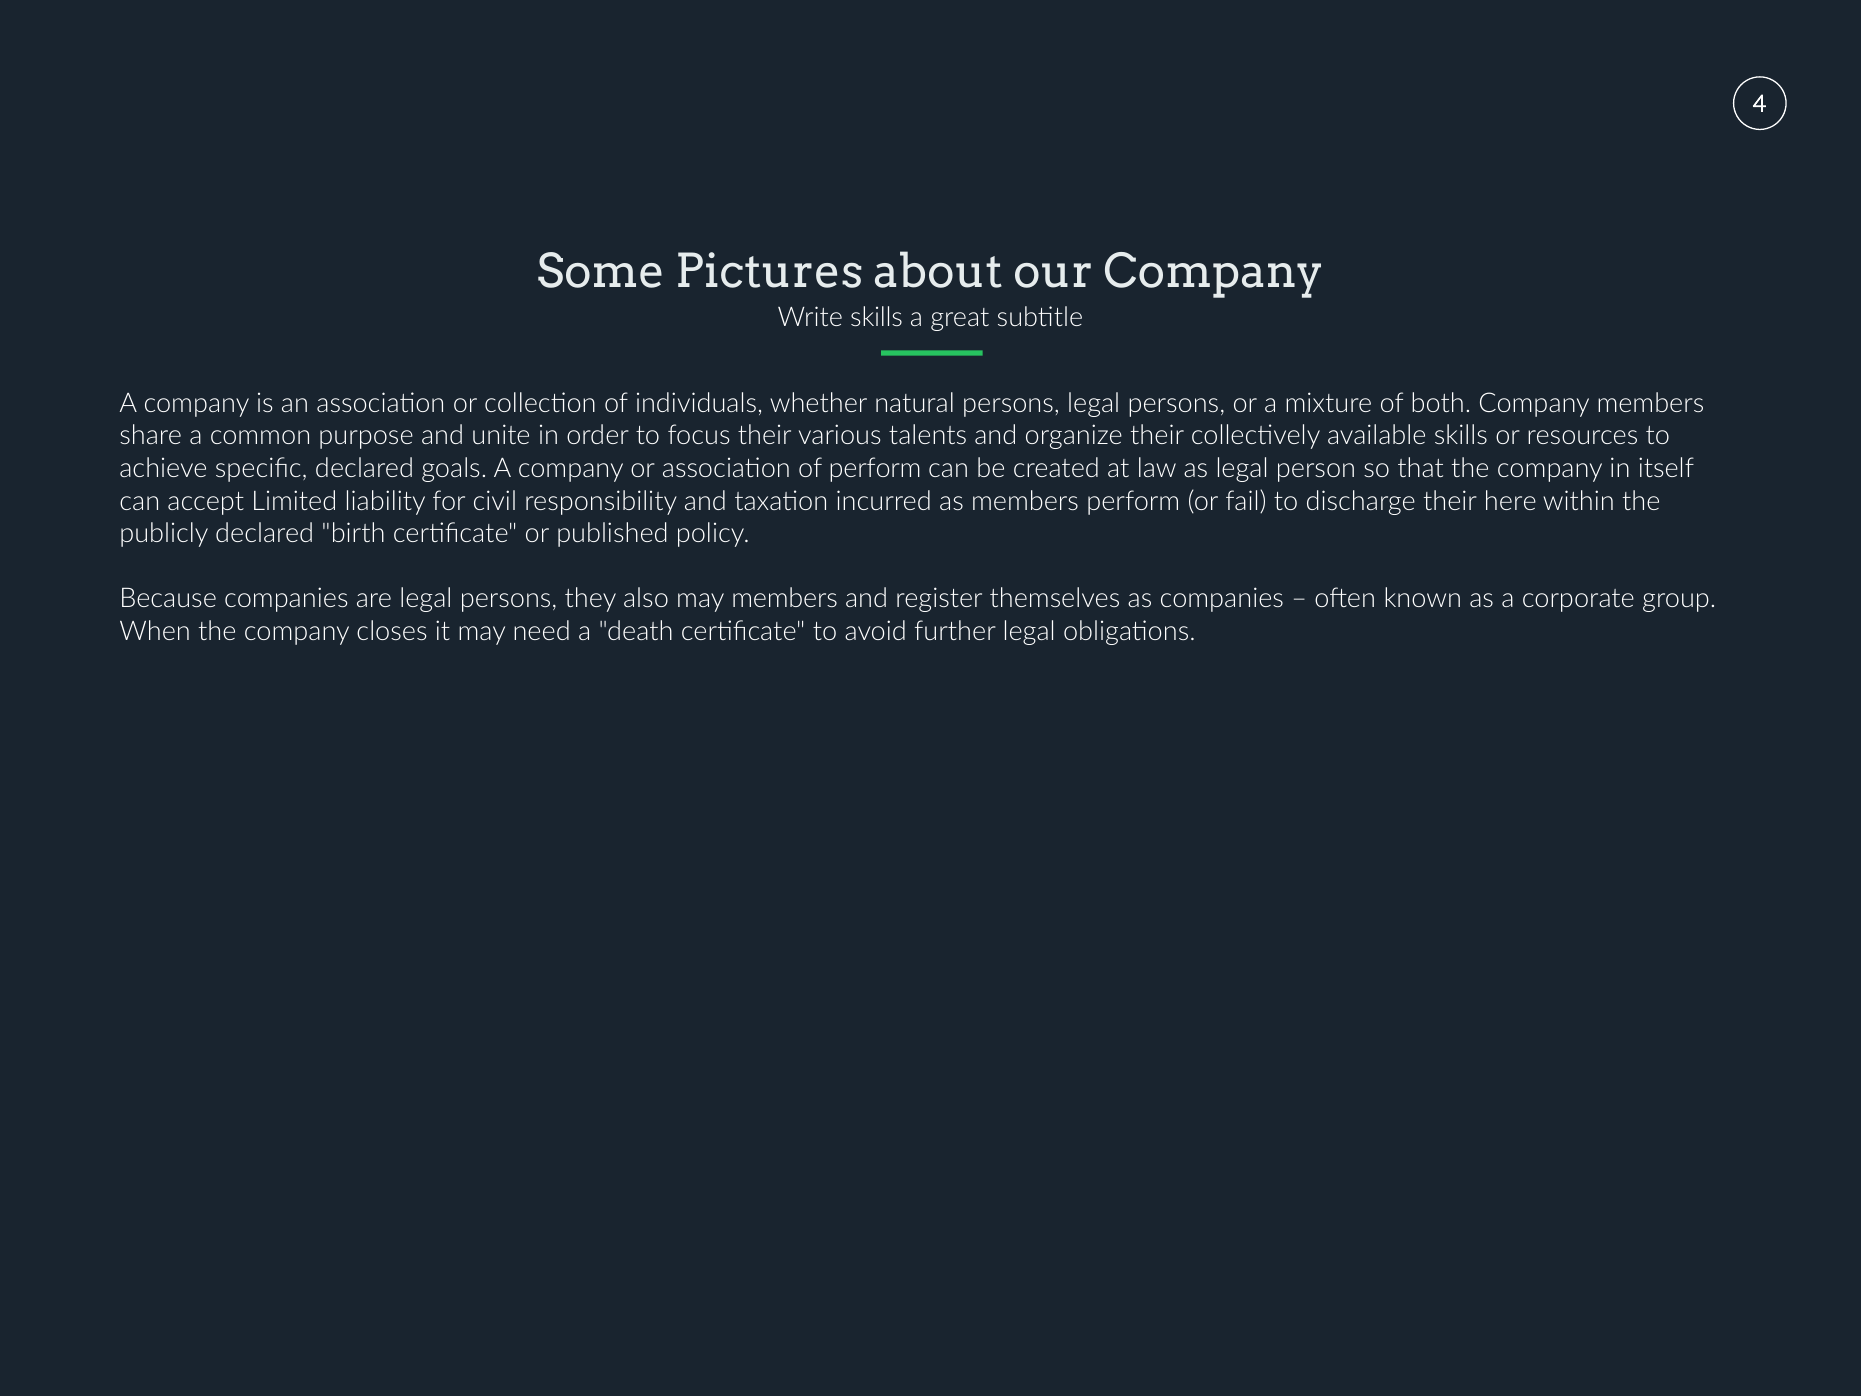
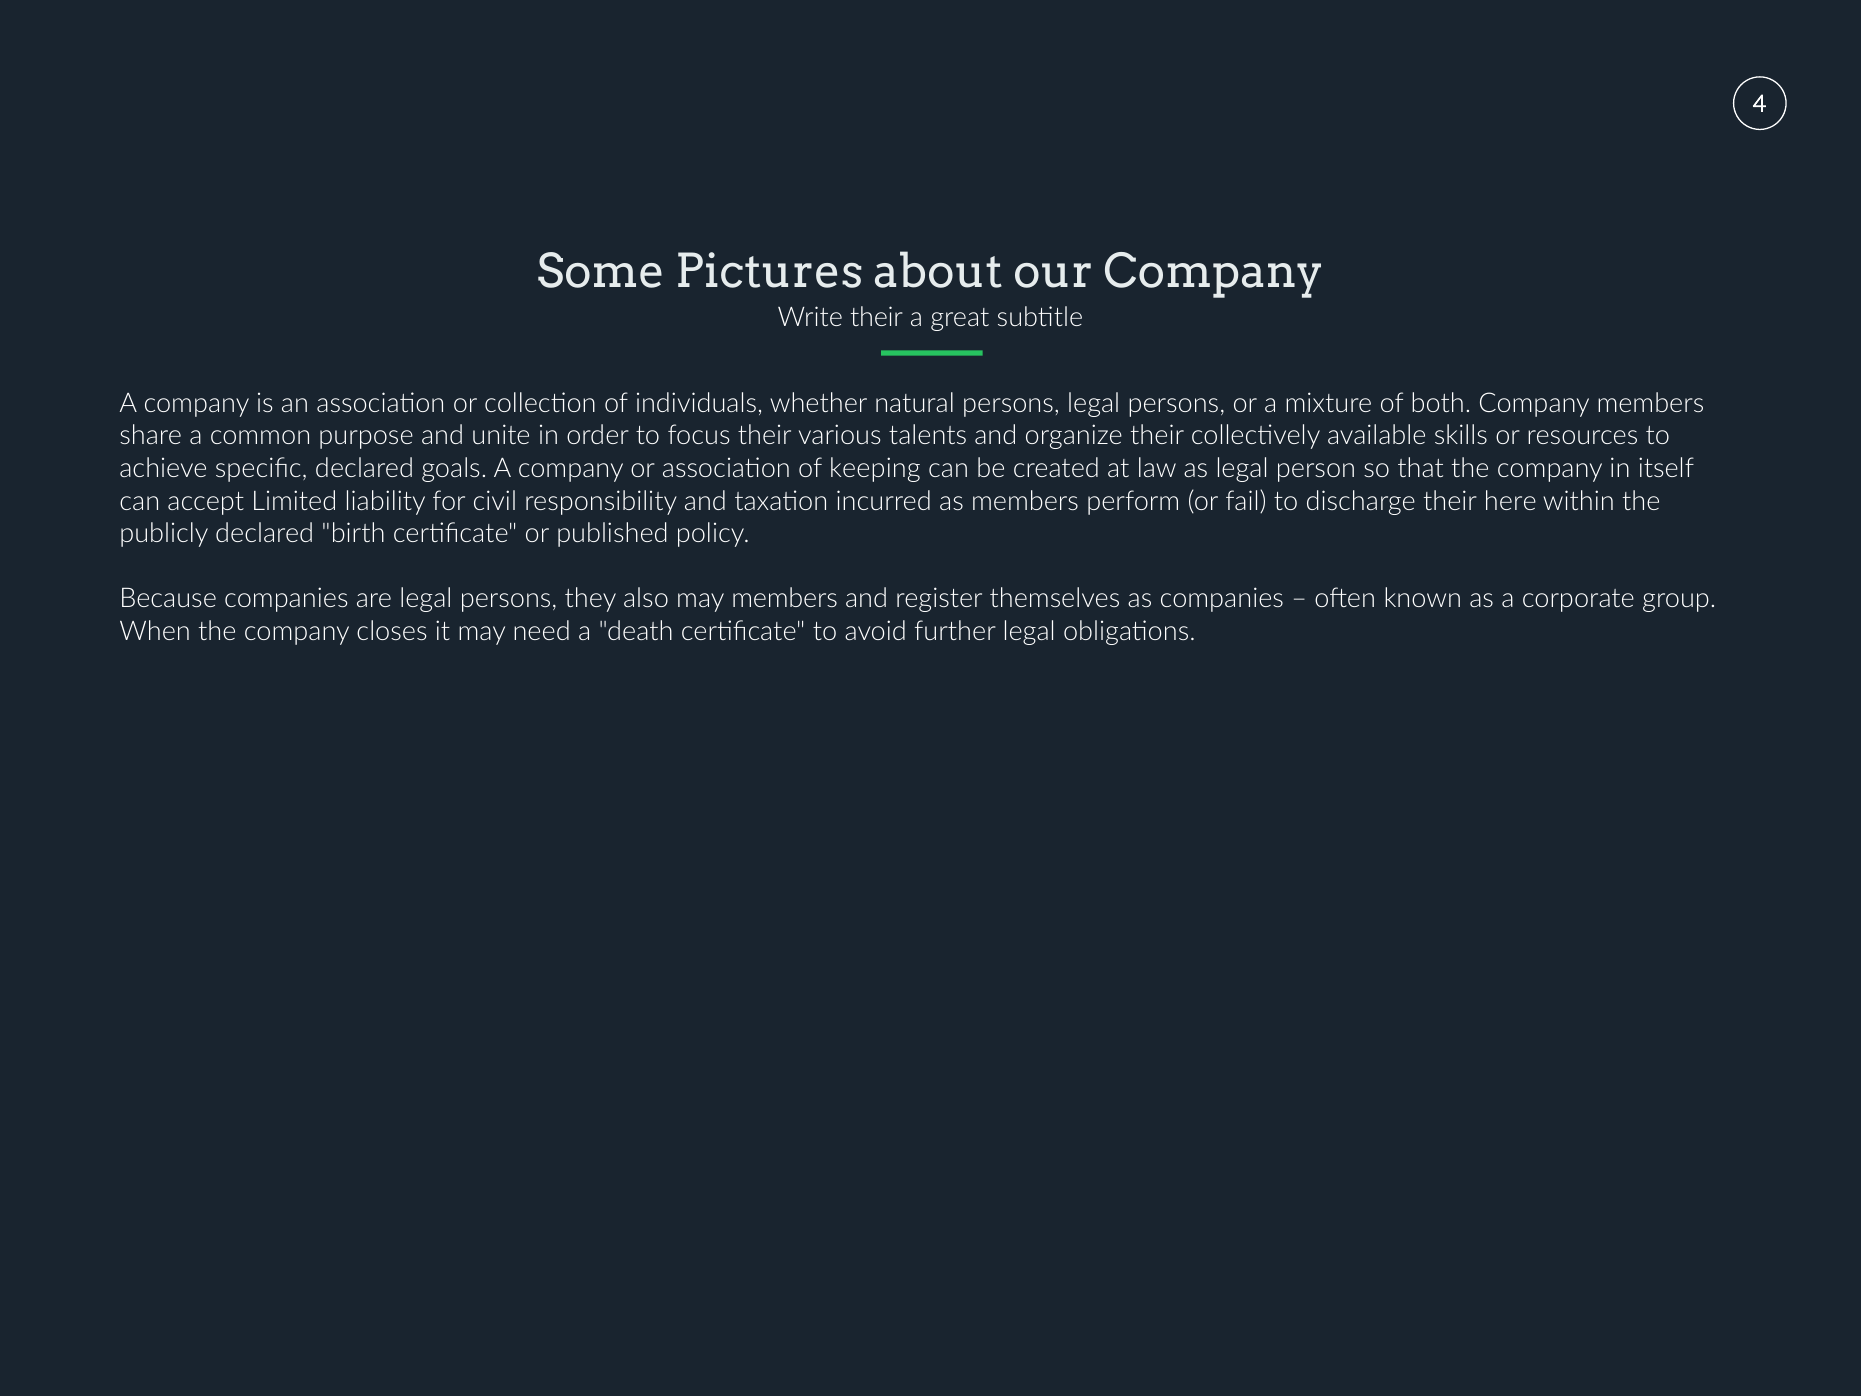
Write skills: skills -> their (877, 318)
of perform: perform -> keeping (875, 468)
